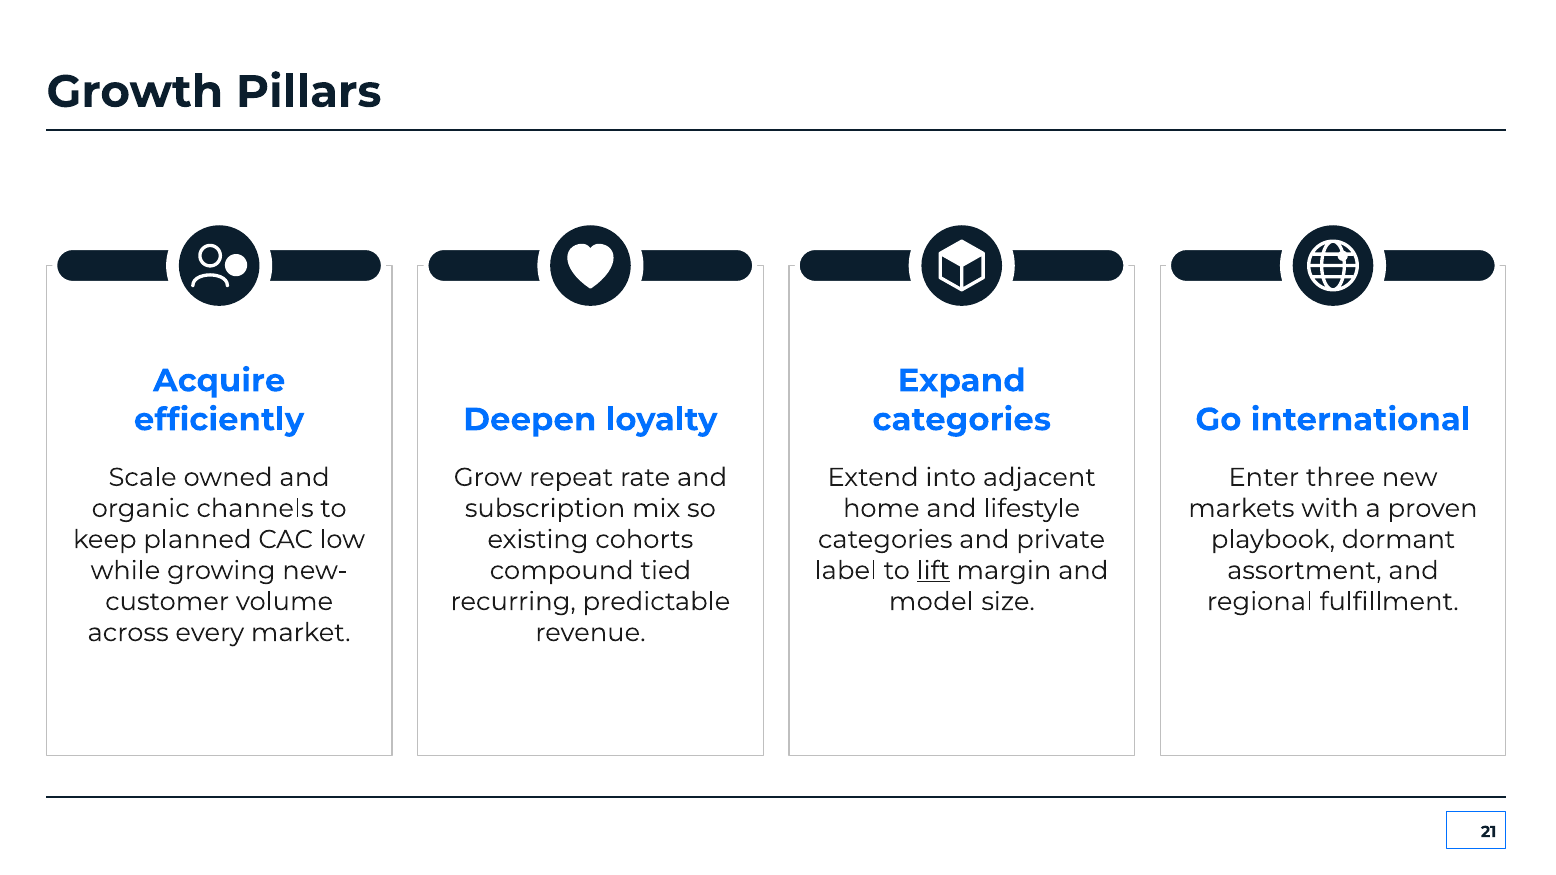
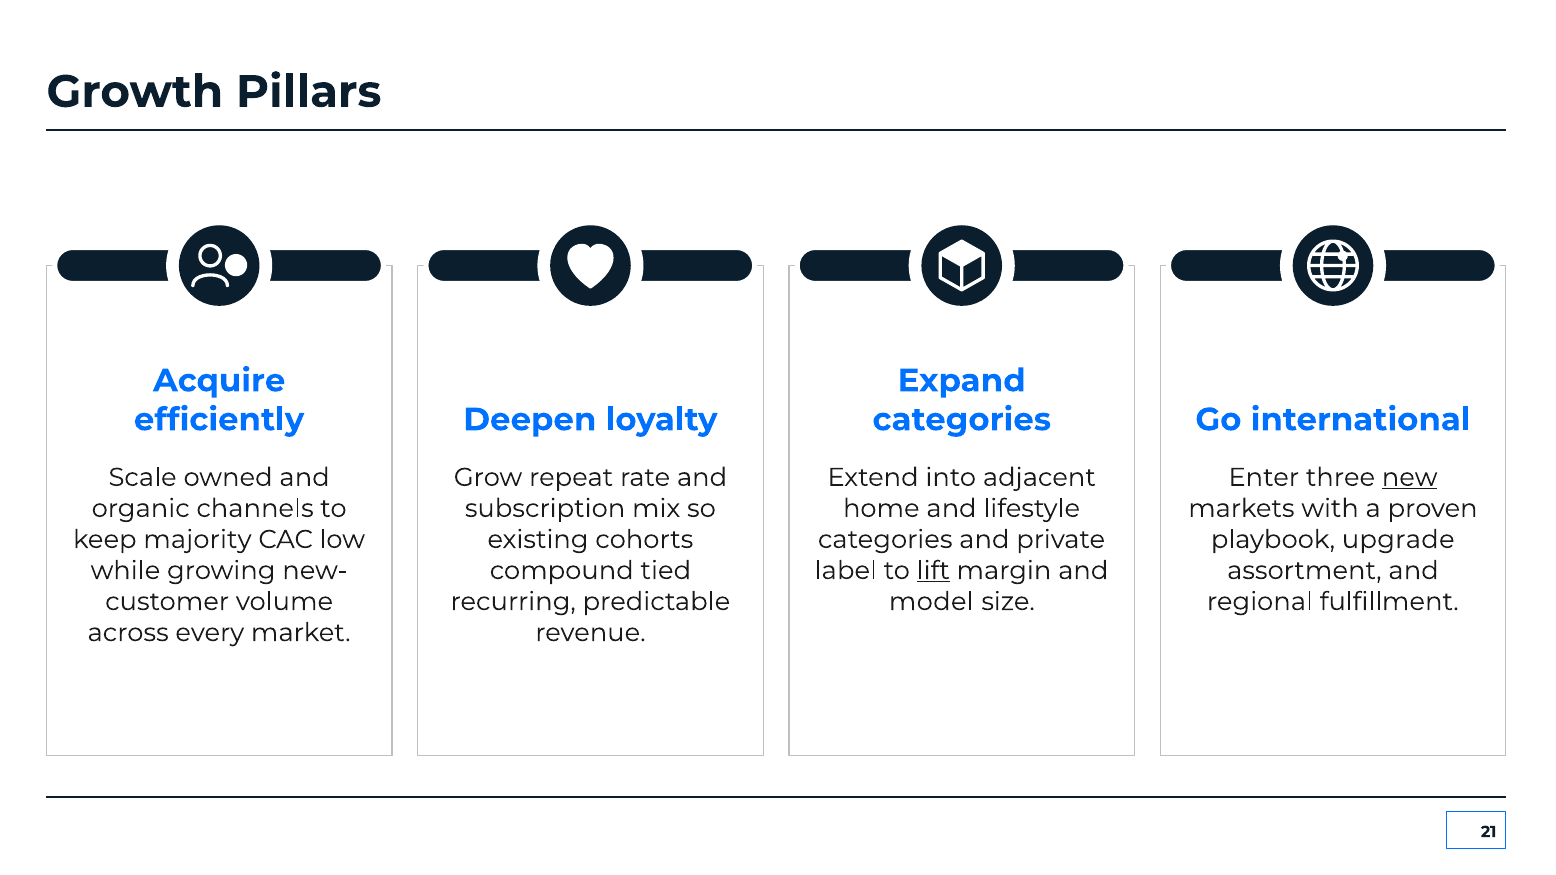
new underline: none -> present (1410, 477)
planned: planned -> majority (197, 540)
dormant: dormant -> upgrade (1398, 540)
